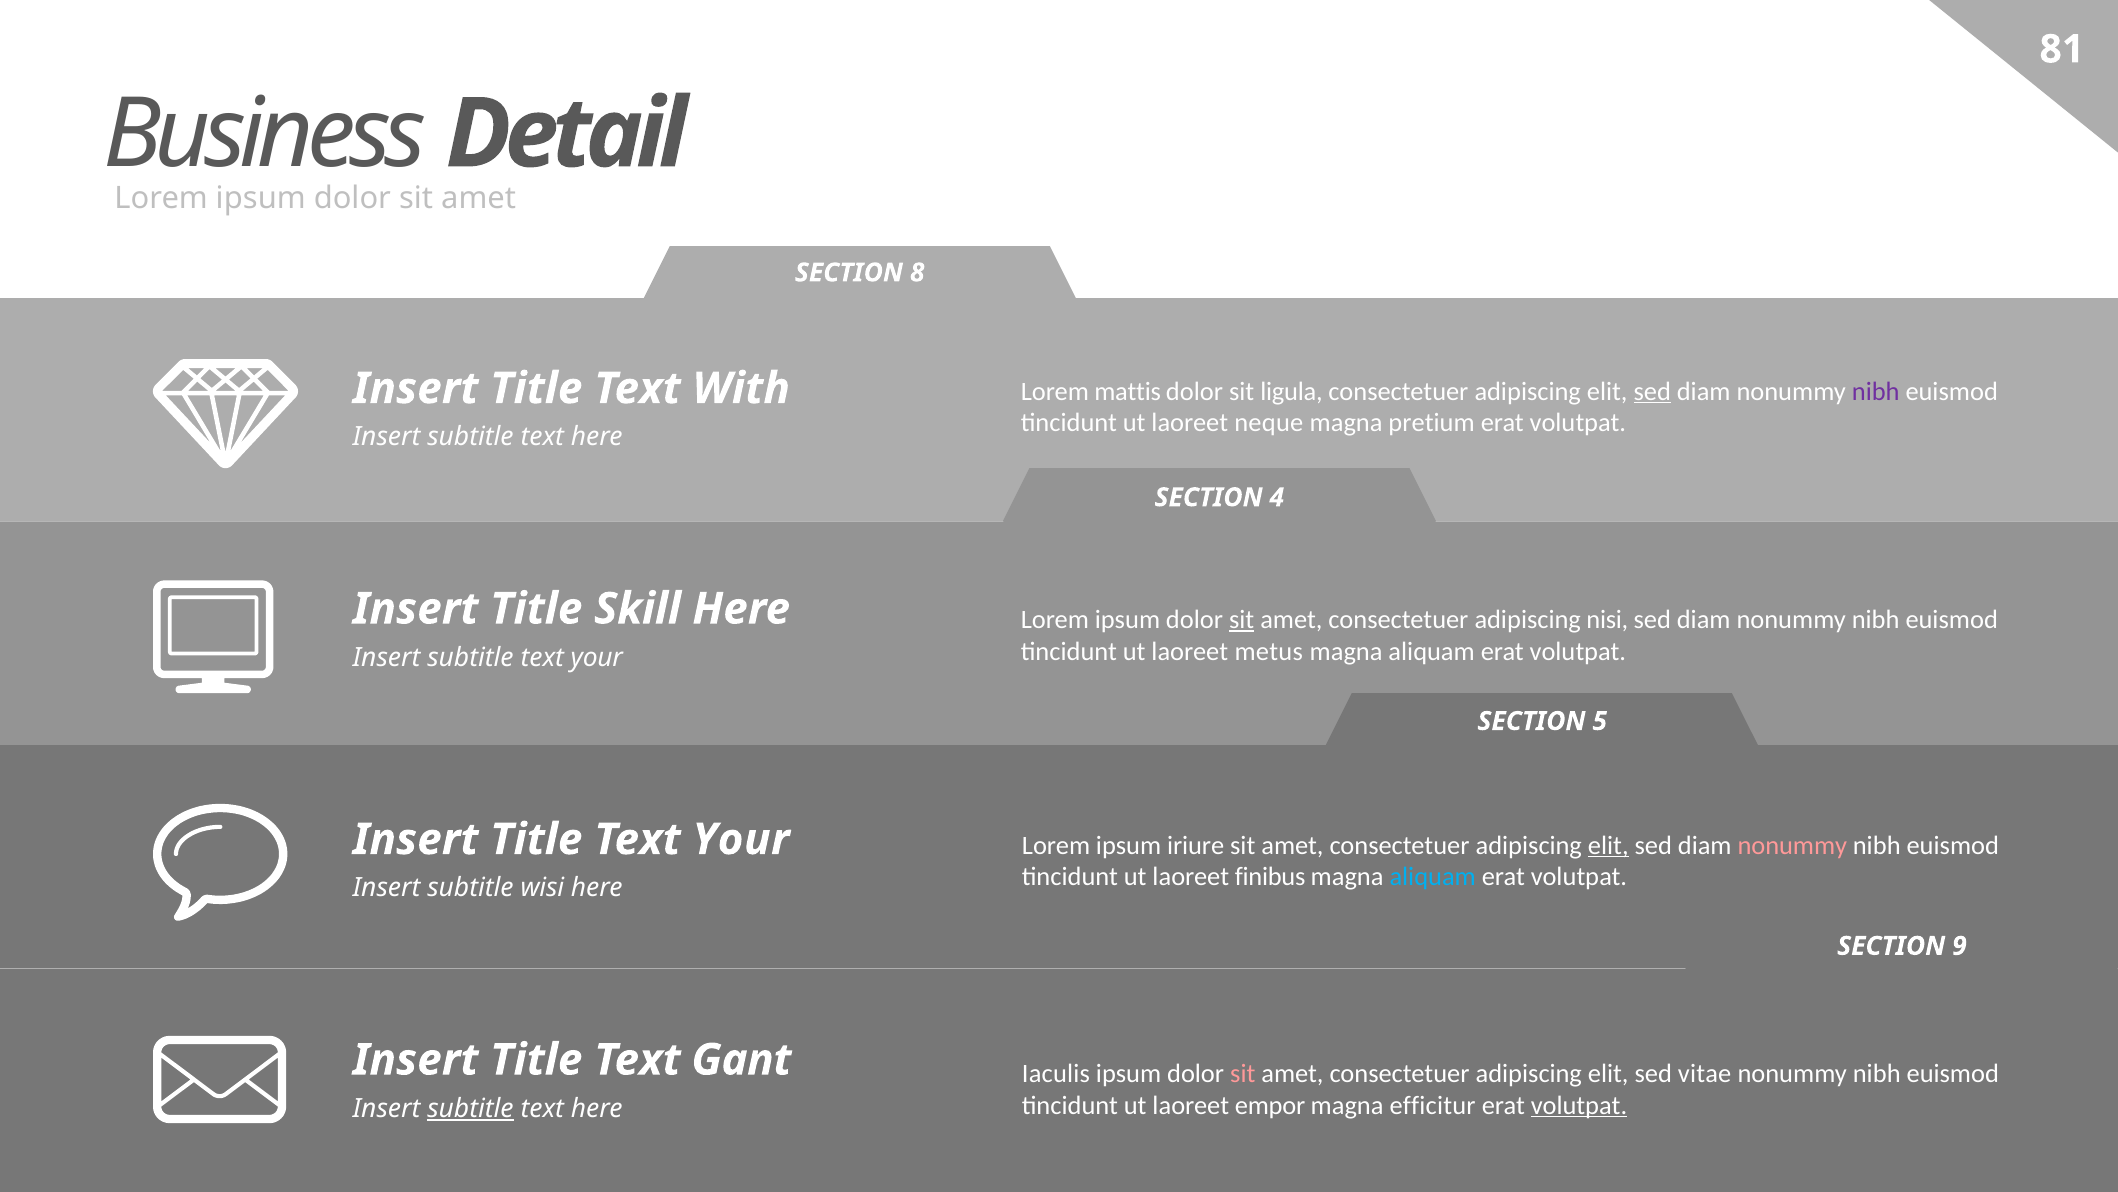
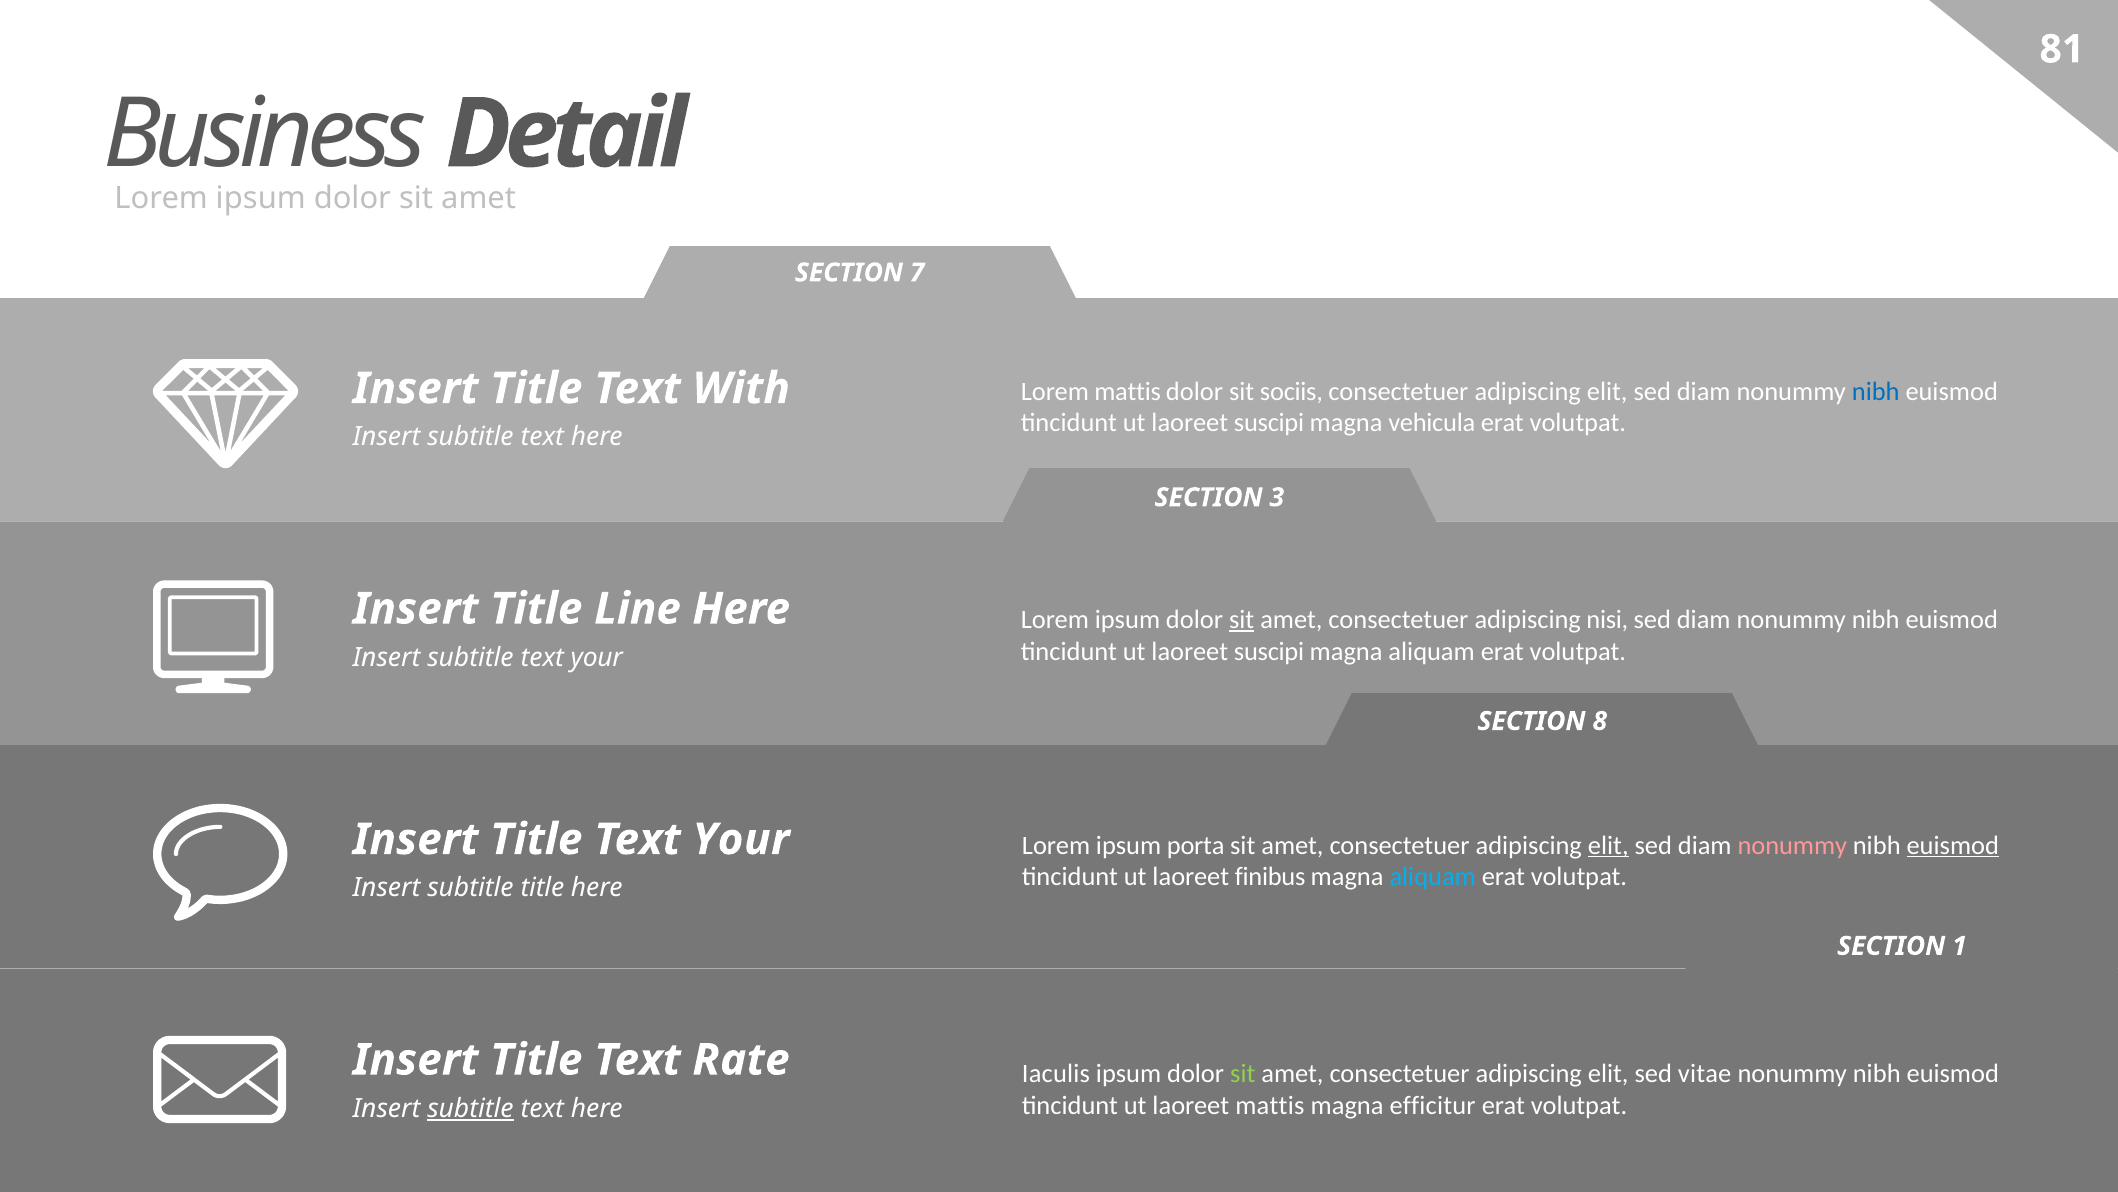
8: 8 -> 7 (917, 273)
ligula: ligula -> sociis (1291, 391)
sed underline: present -> none (1652, 391)
nibh colour: purple -> blue (1876, 391)
neque: neque -> suscipi (1269, 423)
pretium: pretium -> vehicula (1432, 423)
4: 4 -> 3 (1277, 497)
Skill: Skill -> Line (638, 609)
metus: metus -> suscipi (1269, 651)
5: 5 -> 8 (1600, 721)
iriure: iriure -> porta (1196, 845)
euismod underline: none -> present (1953, 845)
subtitle wisi: wisi -> title (542, 888)
9: 9 -> 1 (1959, 946)
Gant: Gant -> Rate (741, 1059)
sit colour: pink -> light green (1243, 1073)
laoreet empor: empor -> mattis (1270, 1105)
volutpat underline: present -> none (1579, 1105)
